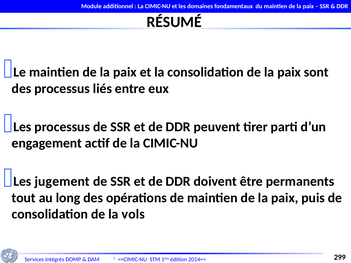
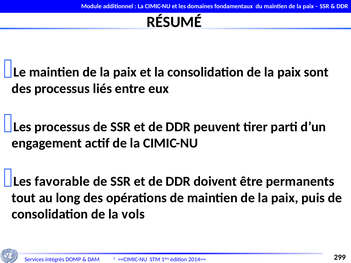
jugement: jugement -> favorable (62, 182)
